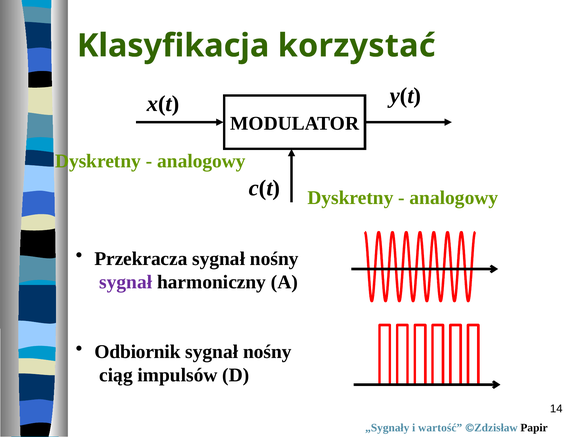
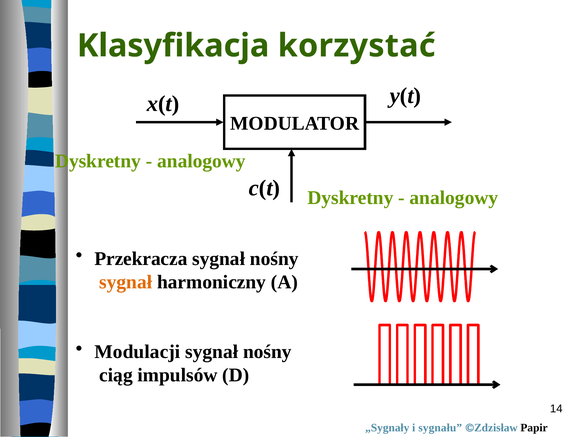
sygnał colour: purple -> orange (126, 282)
Odbiornik: Odbiornik -> Modulacji (137, 352)
wartość: wartość -> sygnału (440, 428)
